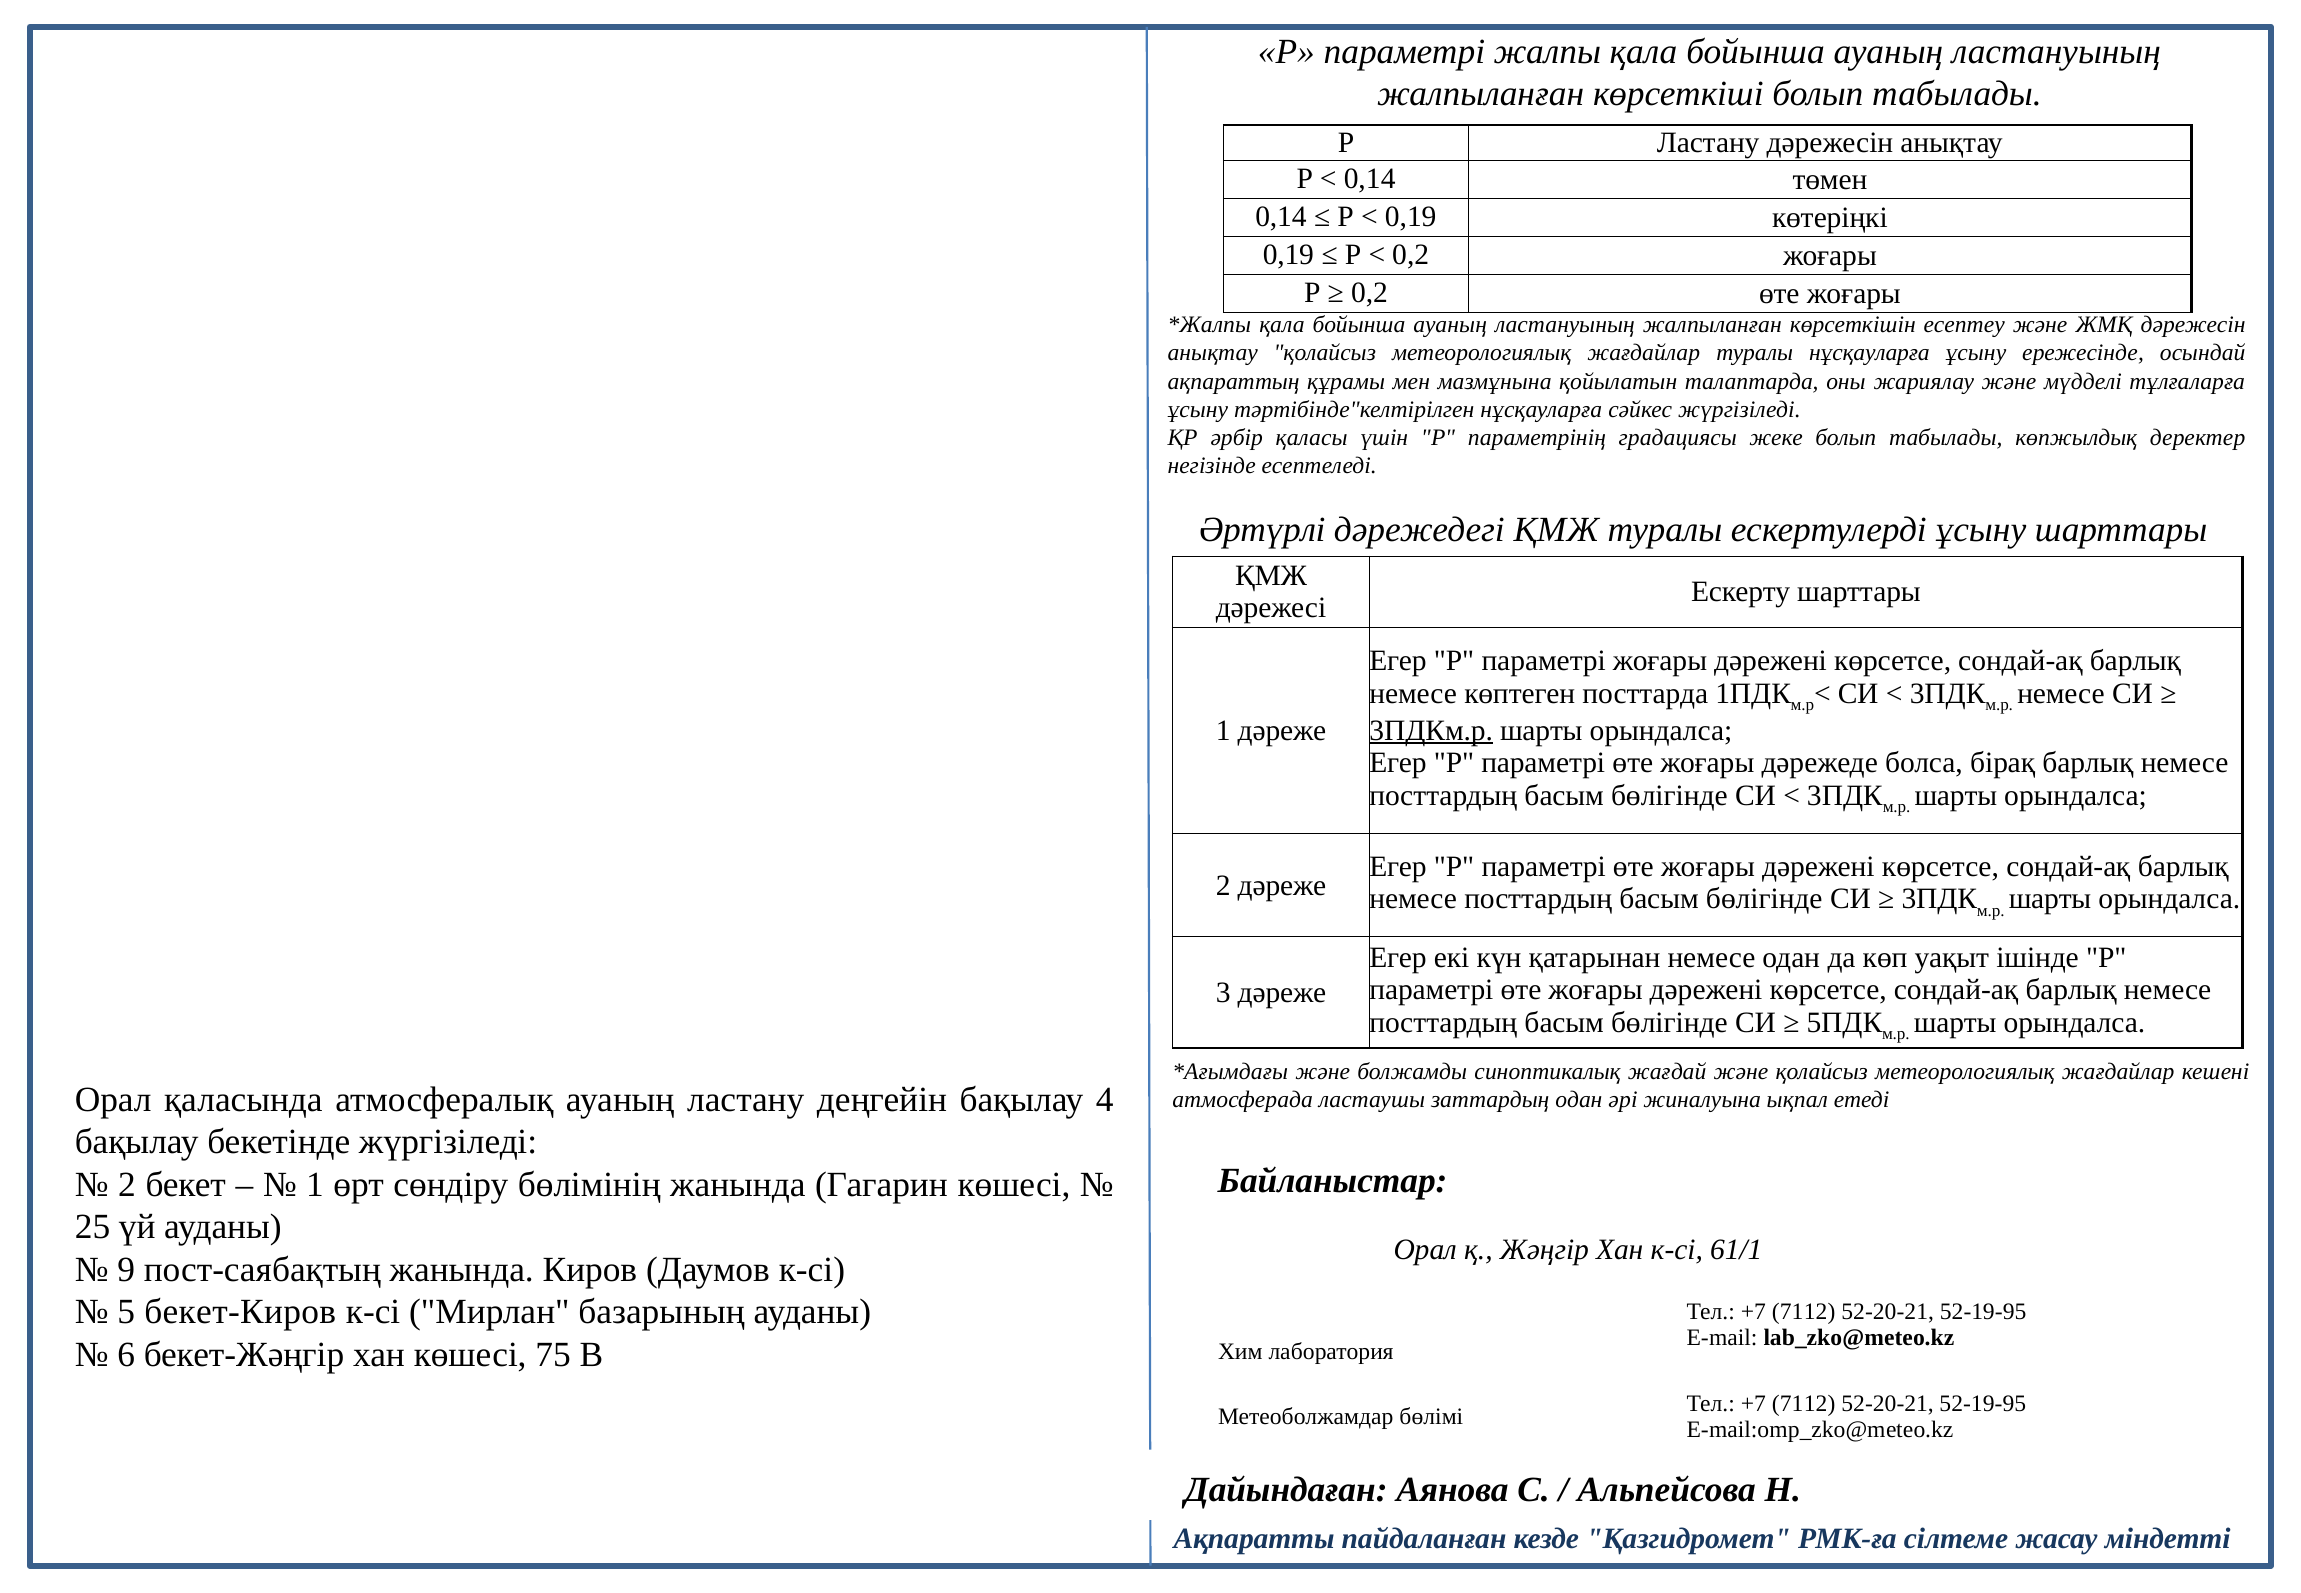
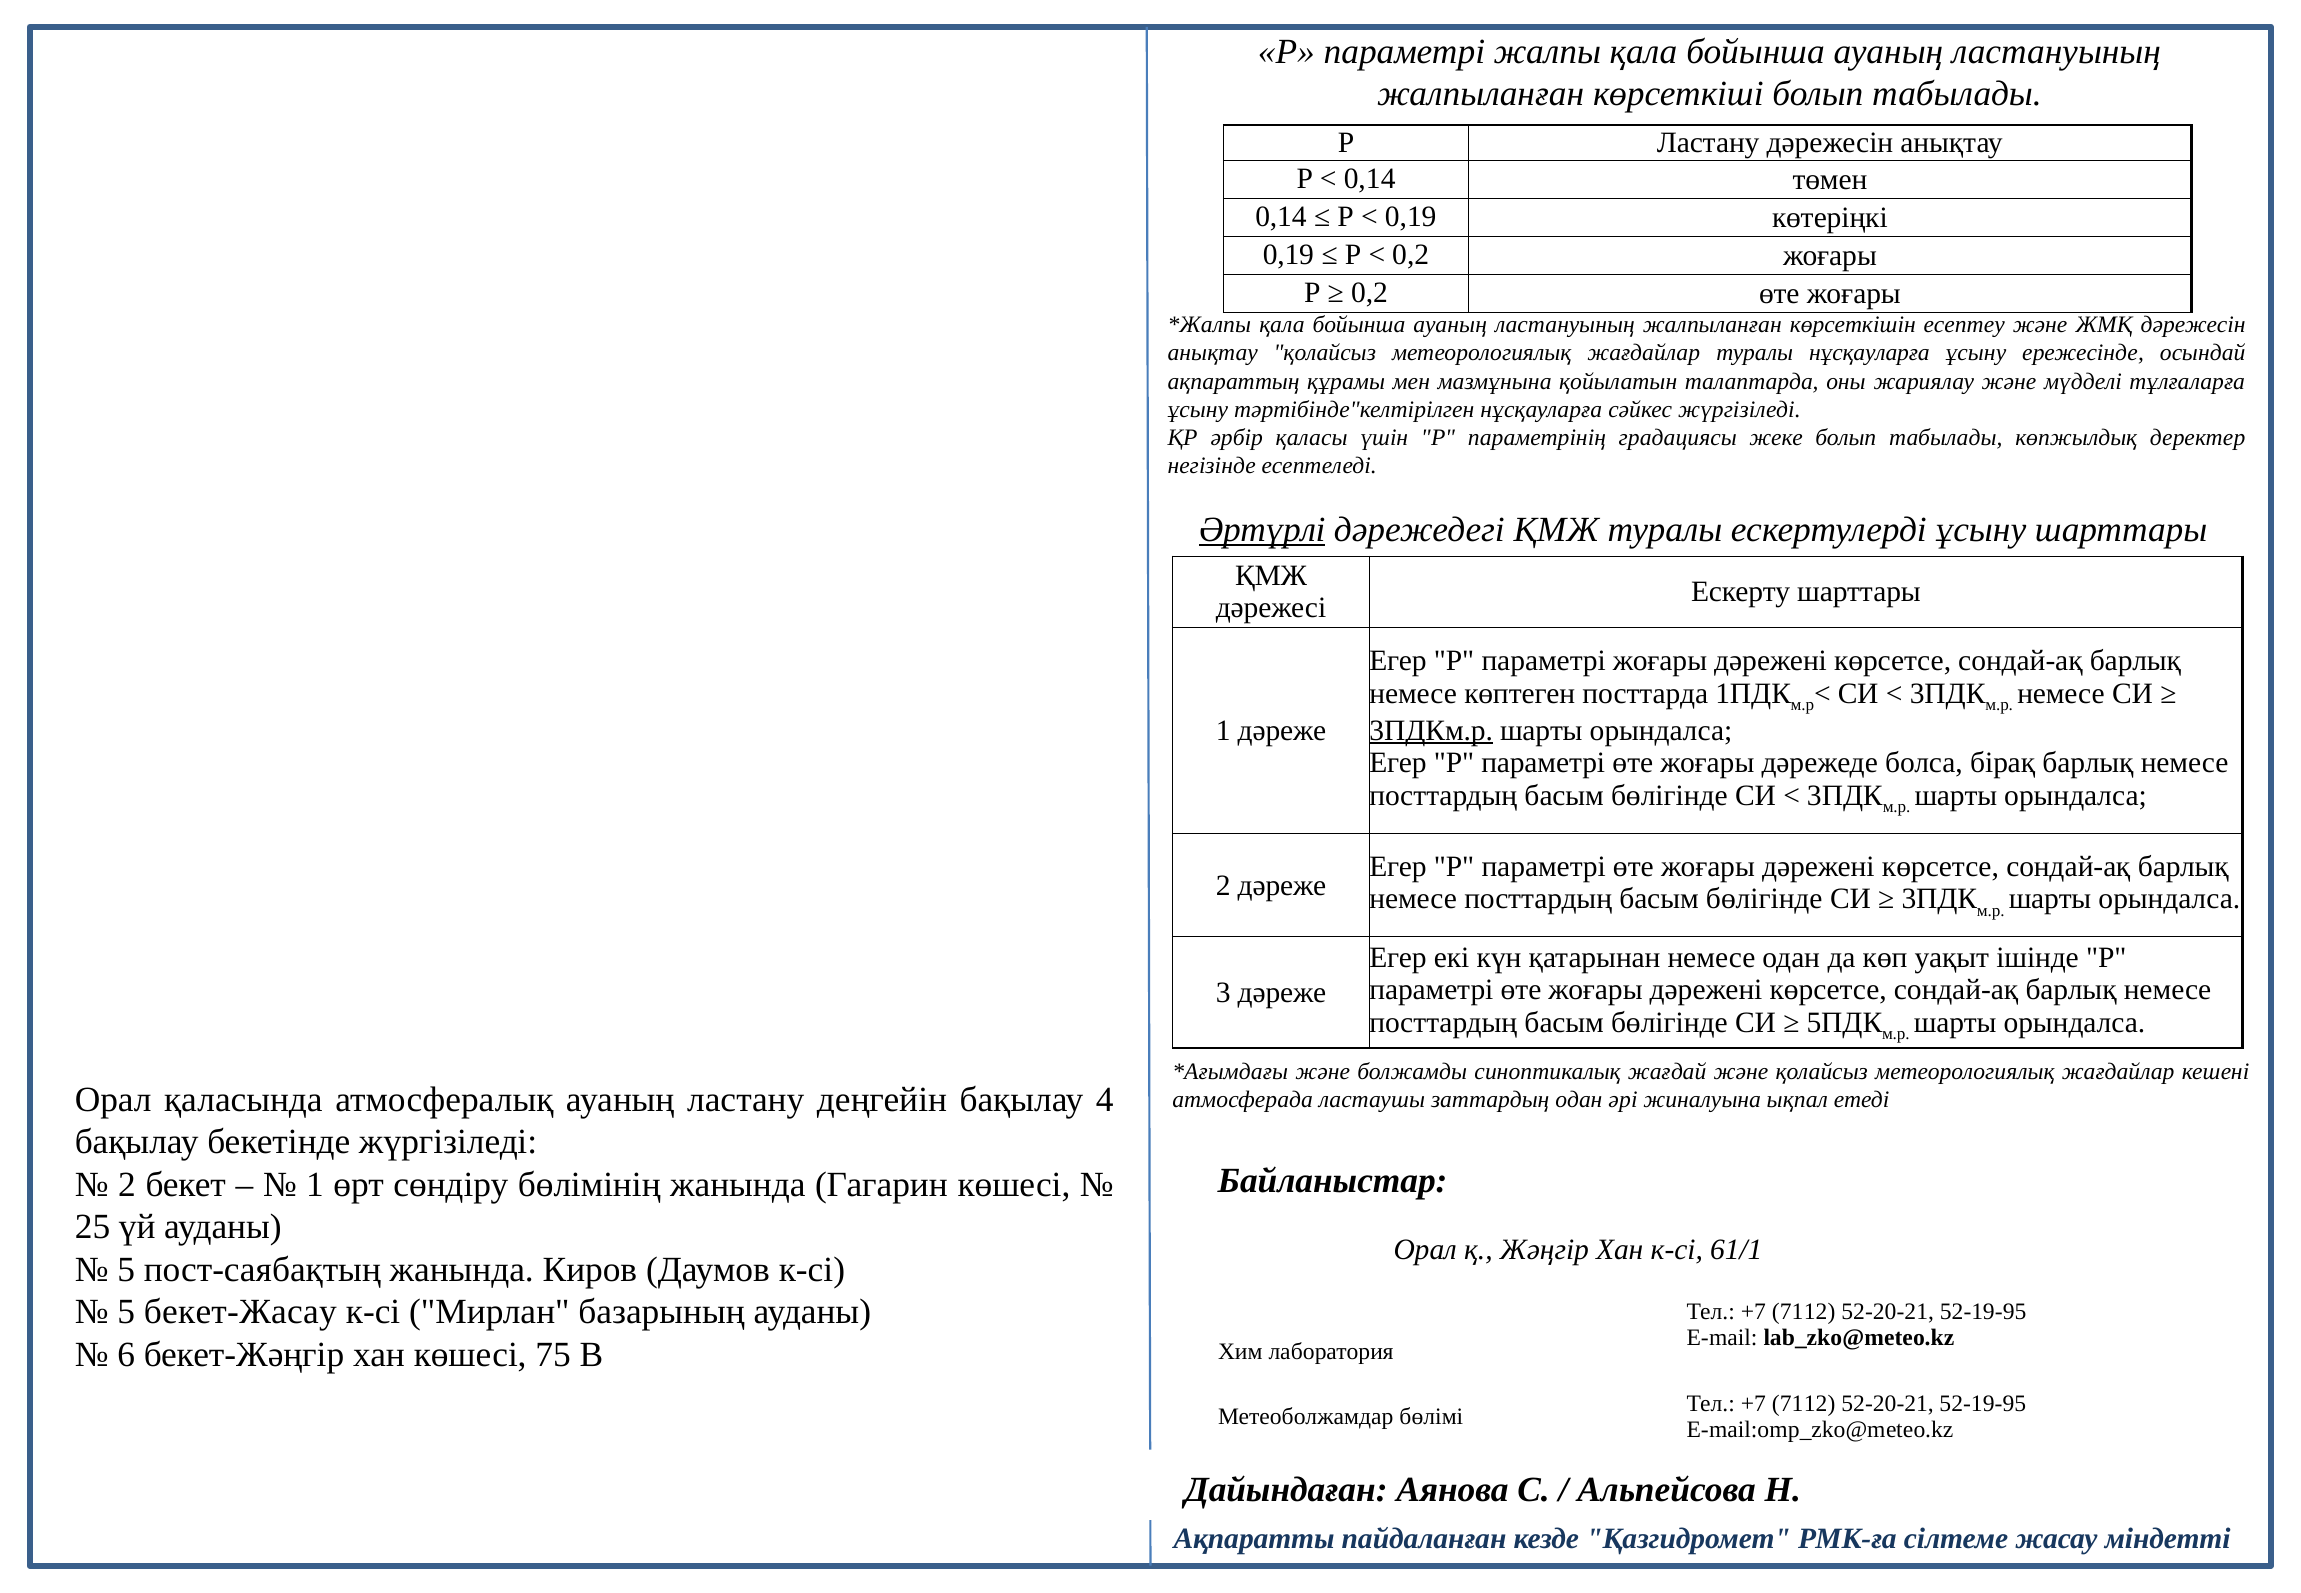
Әртүрлі underline: none -> present (1262, 530)
9: 9 -> 5 (126, 1270)
бекет-Киров: бекет-Киров -> бекет-Жасау (240, 1312)
